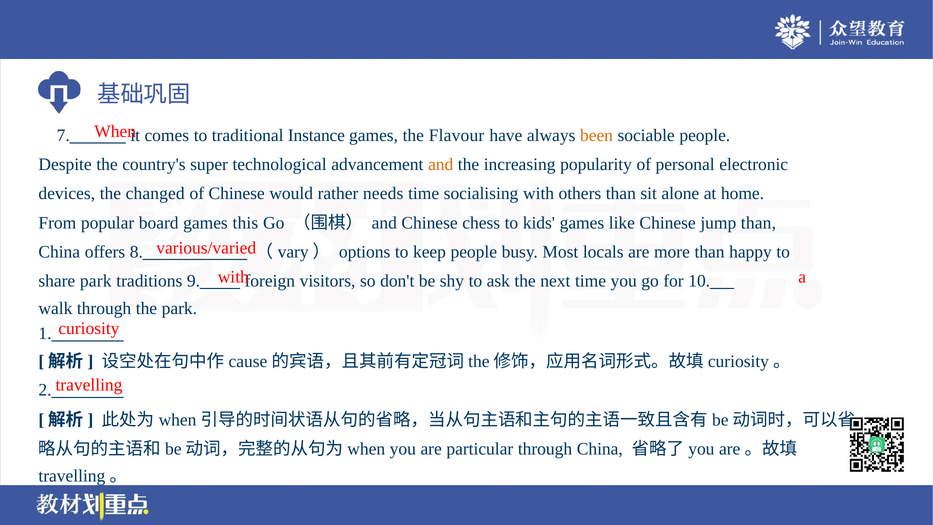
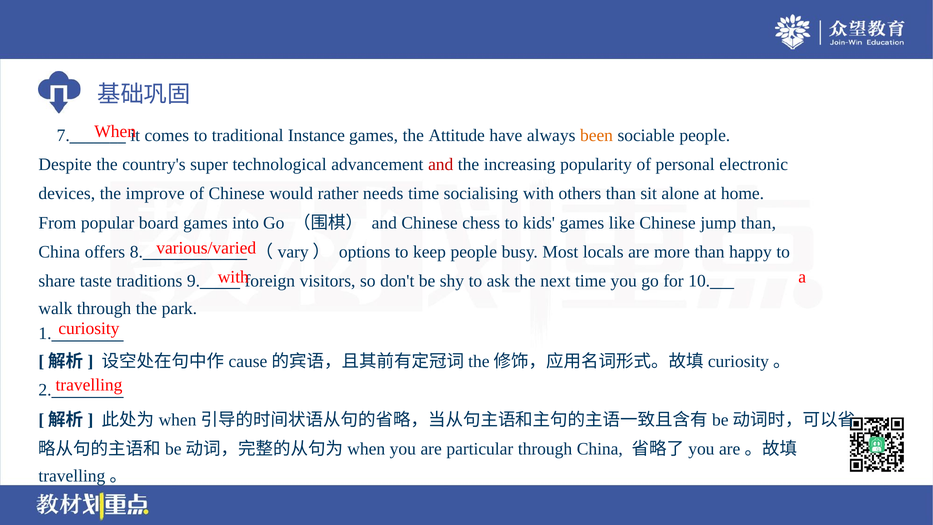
Flavour: Flavour -> Attitude (457, 135)
and colour: orange -> red (441, 164)
changed: changed -> improve (155, 194)
this: this -> into (246, 223)
share park: park -> taste (96, 281)
